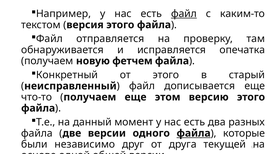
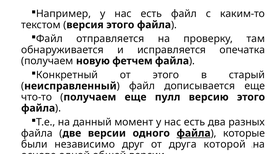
файл underline: present -> none (184, 14)
этом: этом -> пулл (168, 98)
текущей: текущей -> которой (225, 145)
